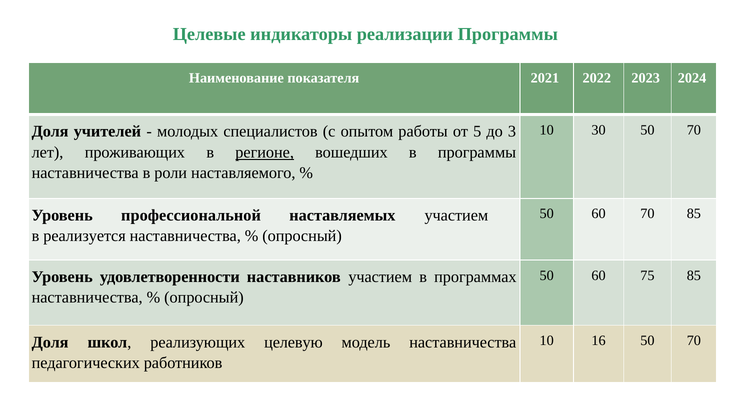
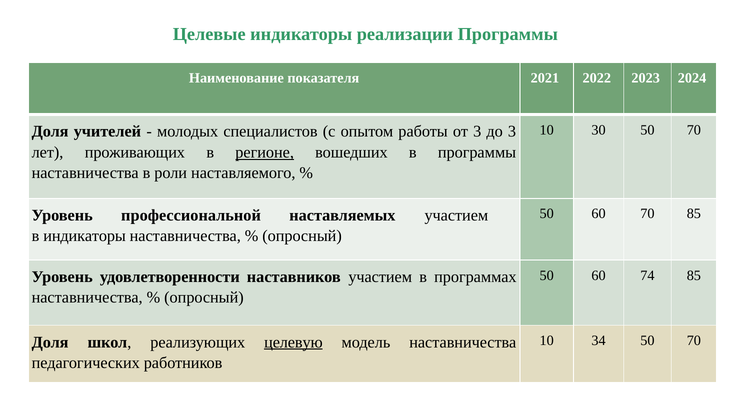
от 5: 5 -> 3 (477, 132)
в реализуется: реализуется -> индикаторы (85, 236)
75: 75 -> 74 (647, 275)
16: 16 -> 34 (599, 341)
целевую underline: none -> present (293, 342)
